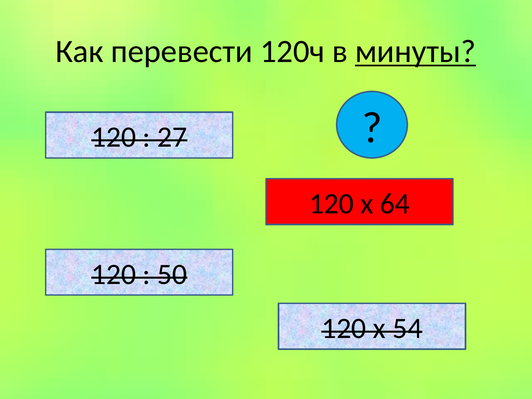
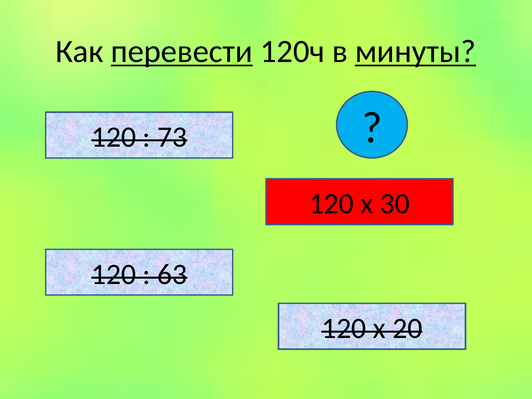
перевести underline: none -> present (182, 51)
27: 27 -> 73 (172, 137)
64: 64 -> 30 (395, 204)
50: 50 -> 63 (172, 274)
54: 54 -> 20 (407, 328)
